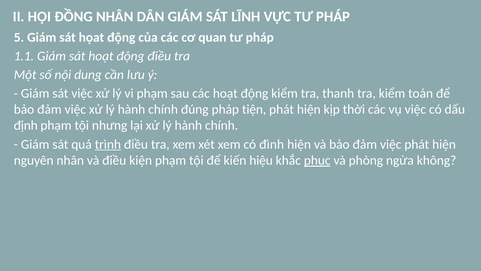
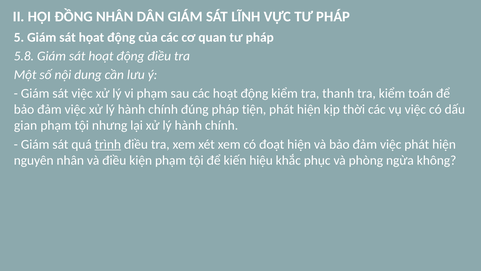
1.1: 1.1 -> 5.8 (24, 56)
định: định -> gian (26, 125)
đình: đình -> đoạt (272, 144)
phục underline: present -> none (317, 160)
